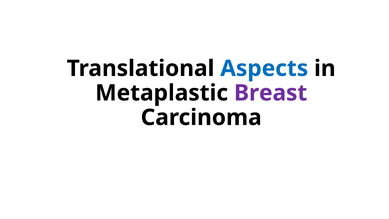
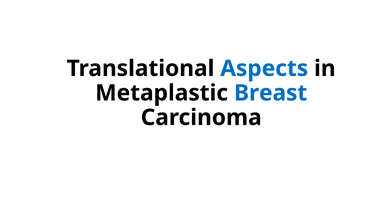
Breast colour: purple -> blue (271, 93)
